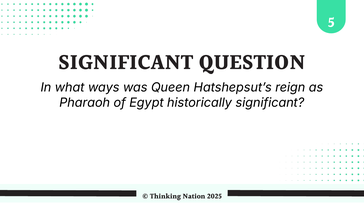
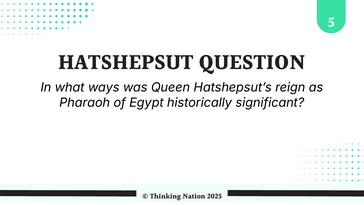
SIGNIFICANT: SIGNIFICANT -> HATSHEPSUT (126, 63)
